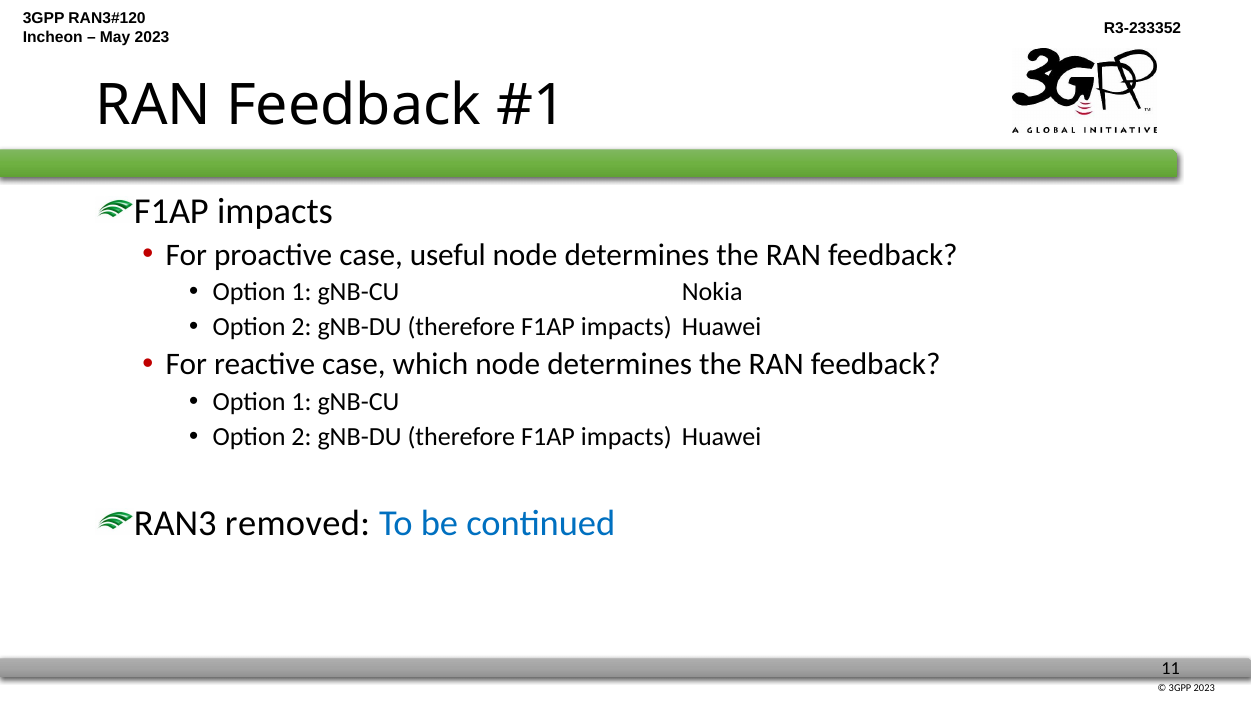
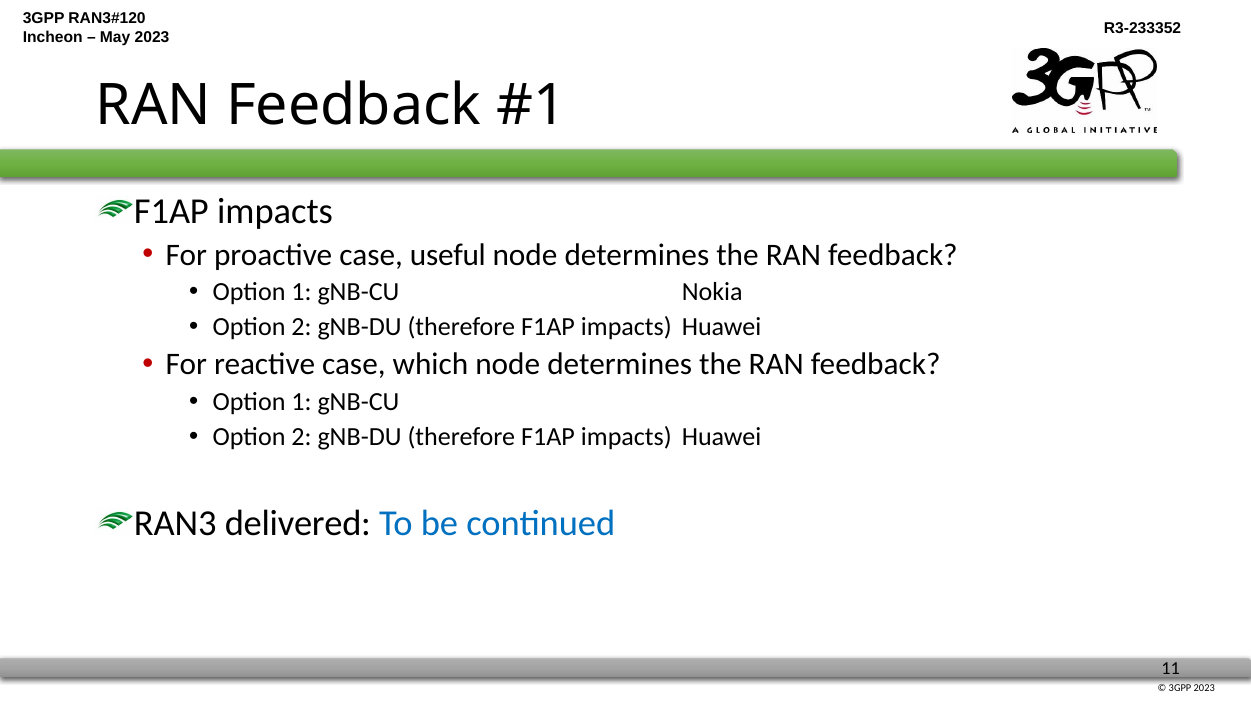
removed: removed -> delivered (298, 523)
